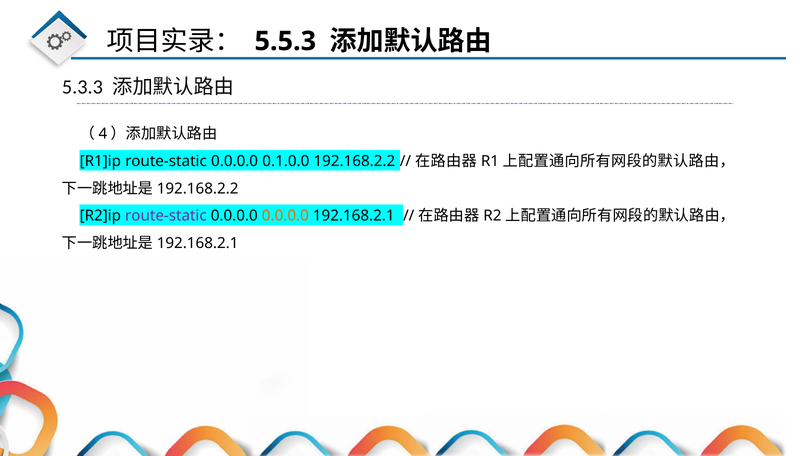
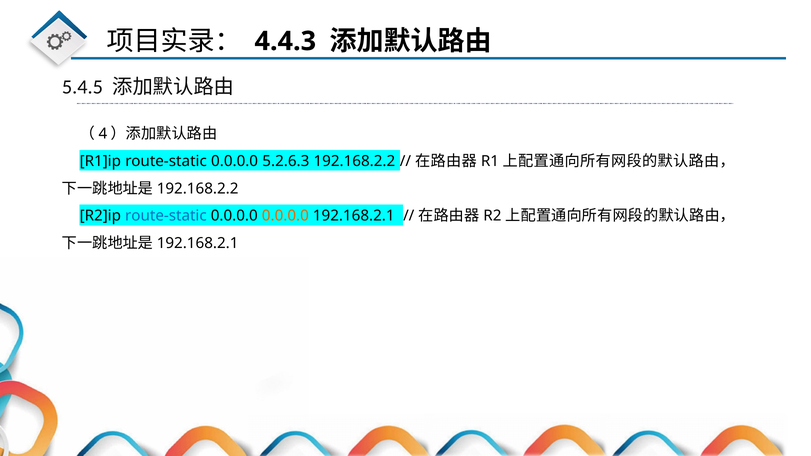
5.5.3: 5.5.3 -> 4.4.3 (285, 41)
5.3.3: 5.3.3 -> 5.4.5 (82, 87)
0.1.0.0: 0.1.0.0 -> 5.2.6.3 (286, 161)
route-static colour: purple -> blue (166, 216)
